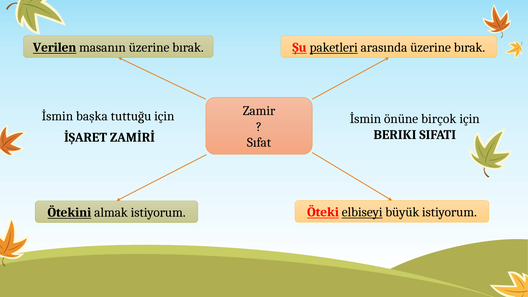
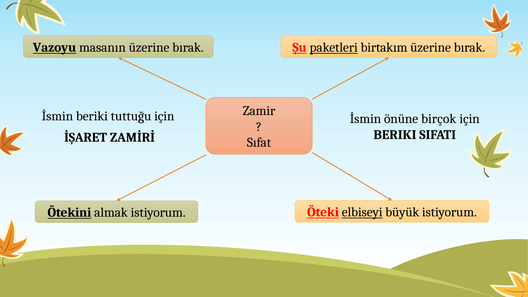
Verilen: Verilen -> Vazoyu (55, 47)
arasında: arasında -> birtakım (384, 47)
İsmin başka: başka -> beriki (92, 116)
